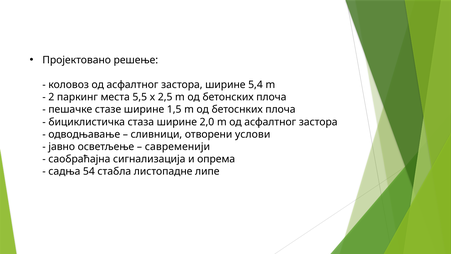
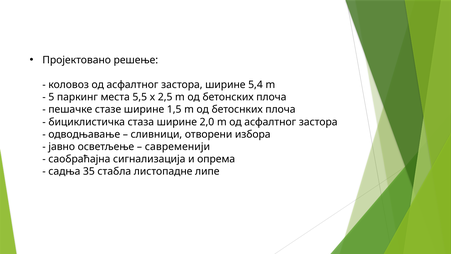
2: 2 -> 5 (51, 97)
услови: услови -> избора (253, 134)
54: 54 -> 35 (89, 171)
